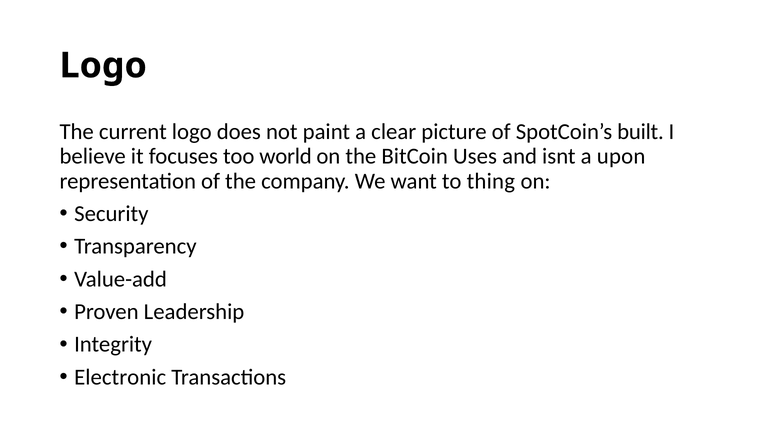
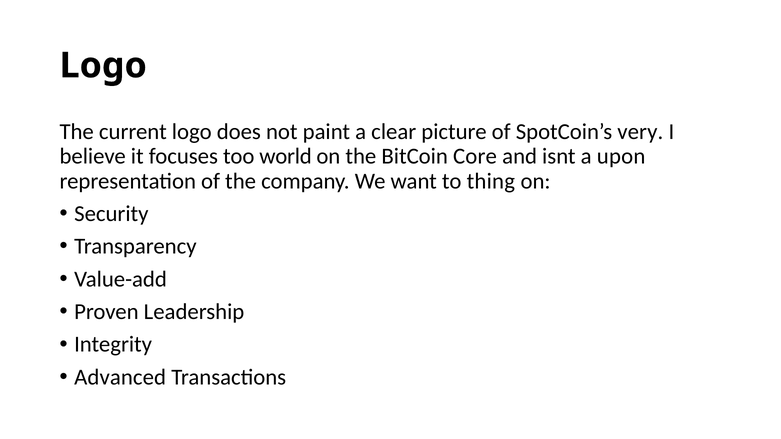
built: built -> very (640, 132)
Uses: Uses -> Core (475, 157)
Electronic: Electronic -> Advanced (120, 377)
